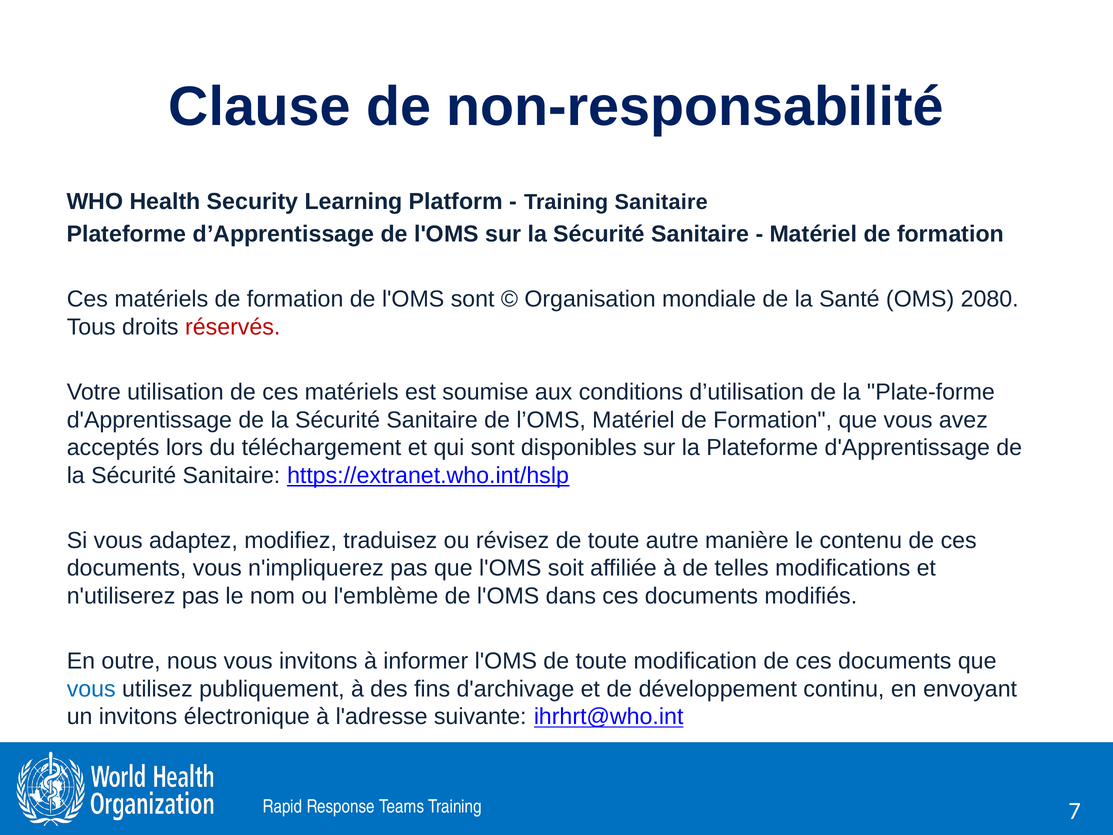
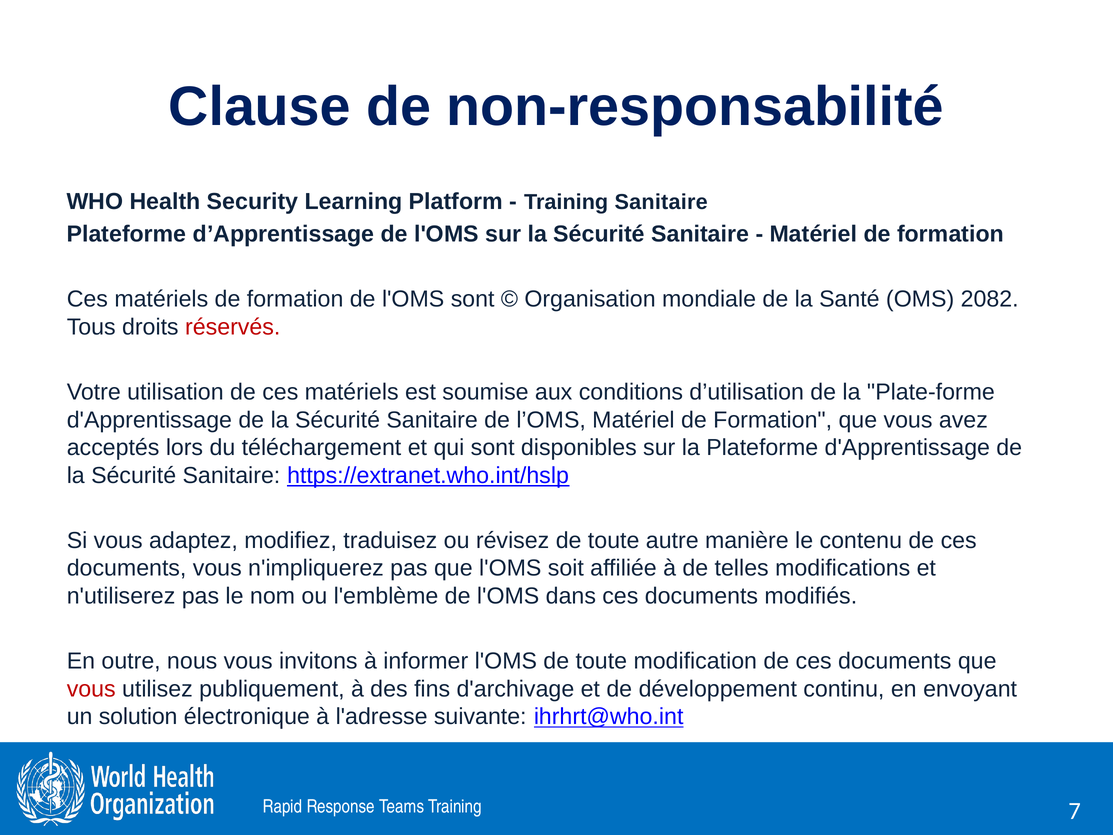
2080: 2080 -> 2082 (990, 299)
vous colour: blue -> red (91, 689)
un invitons: invitons -> solution (138, 717)
